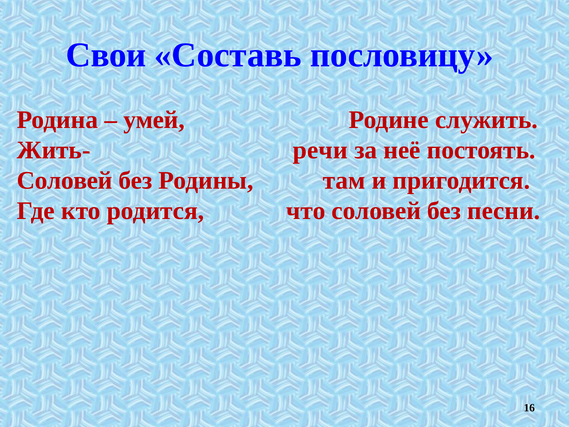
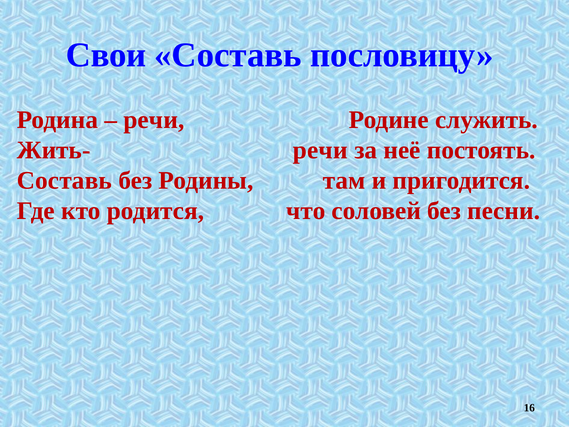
умей: умей -> речи (154, 120)
Соловей: Соловей -> Составь (64, 180)
